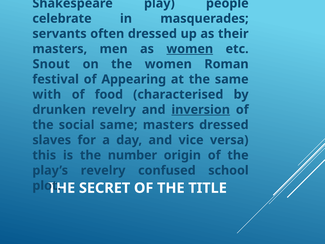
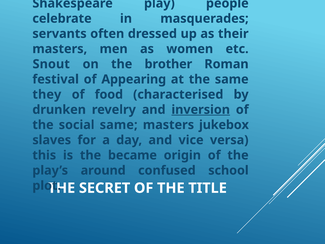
women underline: present -> none (190, 49)
the women: women -> brother (168, 64)
with: with -> they (47, 94)
masters dressed: dressed -> jukebox (224, 125)
number: number -> became (132, 155)
play’s revelry: revelry -> around (103, 170)
